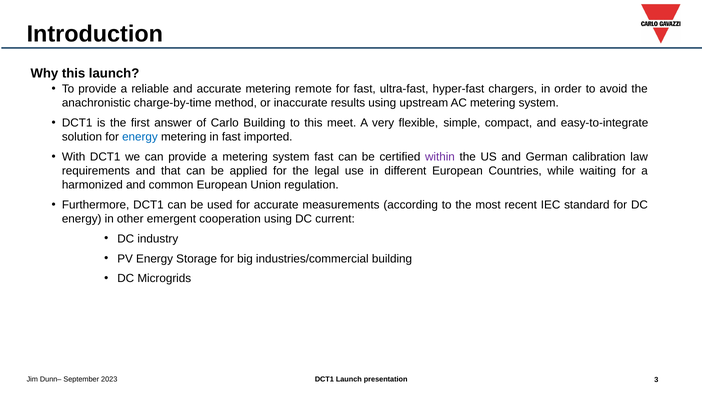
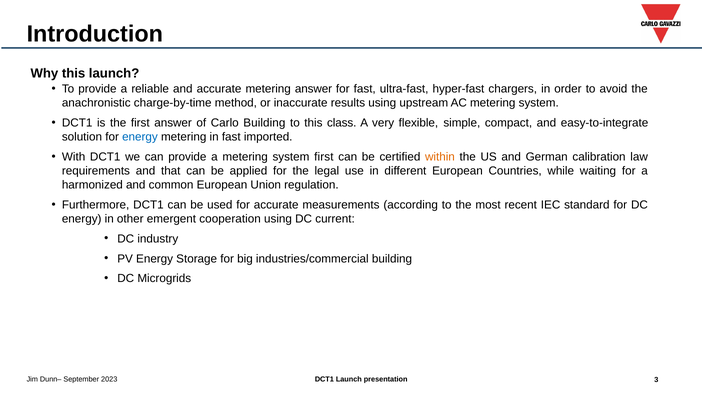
metering remote: remote -> answer (314, 89)
meet: meet -> class (342, 123)
system fast: fast -> first (324, 157)
within colour: purple -> orange (440, 157)
